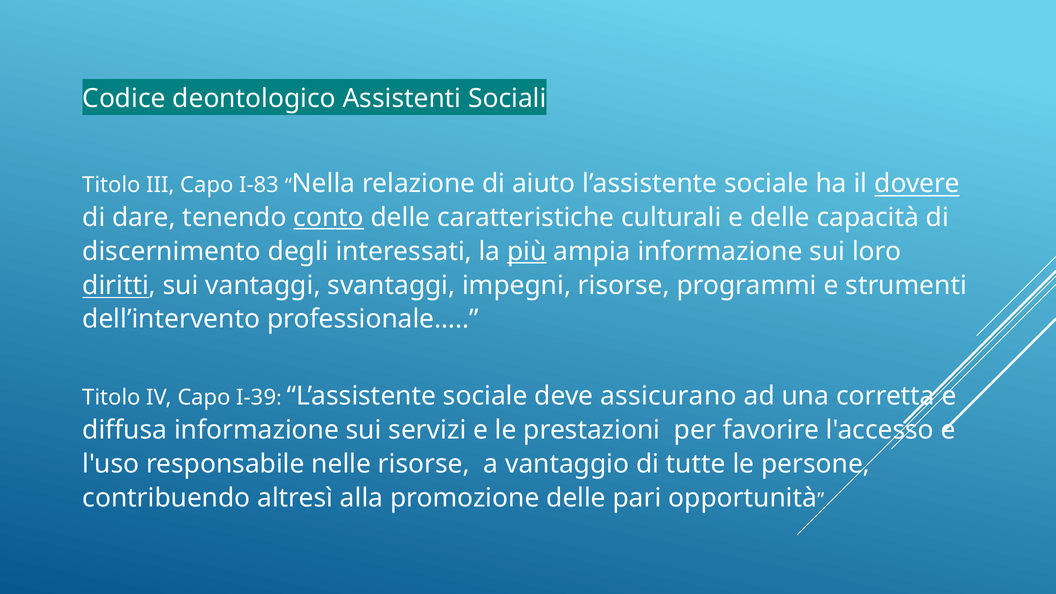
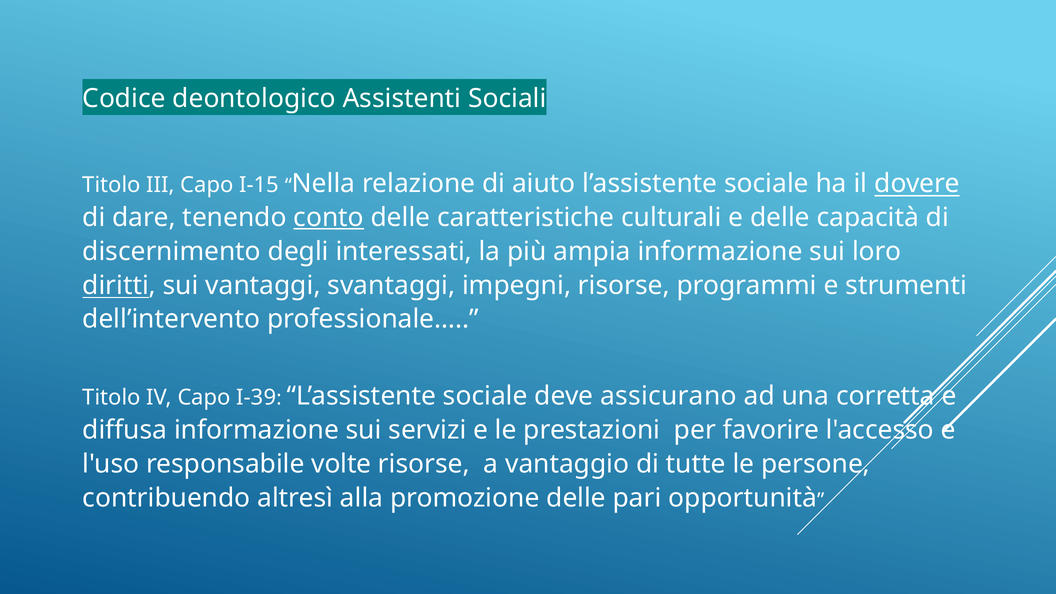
I-83: I-83 -> I-15 (259, 185)
più underline: present -> none (527, 251)
nelle: nelle -> volte (341, 464)
